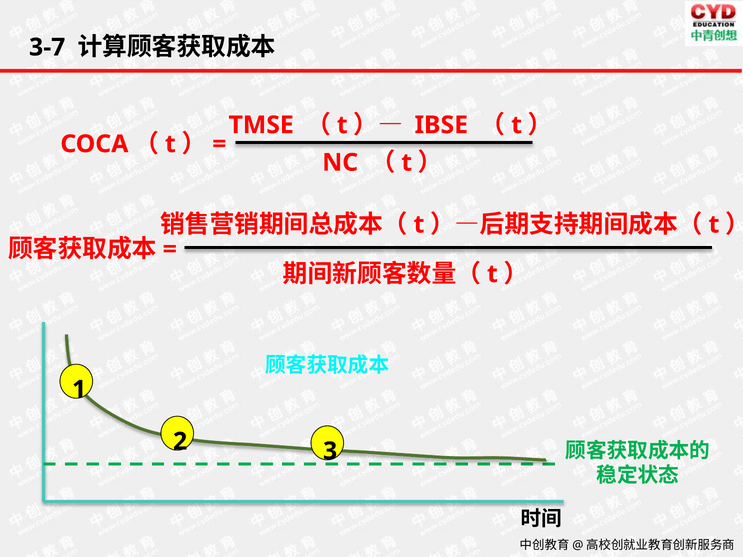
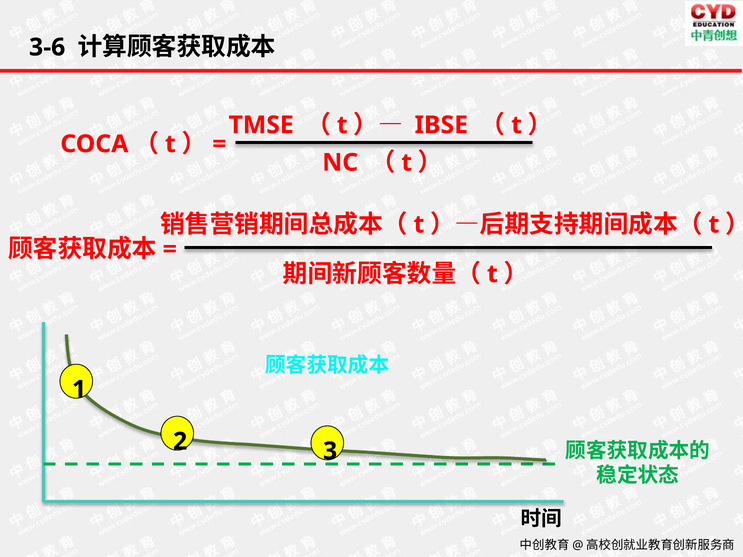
3-7: 3-7 -> 3-6 (47, 47)
